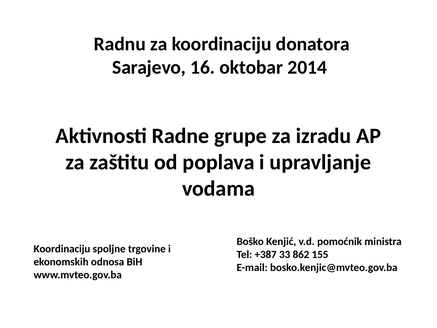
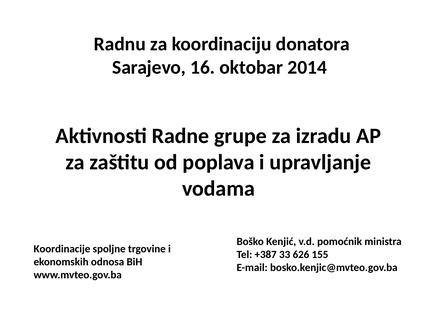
Koordinaciju: Koordinaciju -> Koordinacije (62, 249)
862: 862 -> 626 (301, 254)
